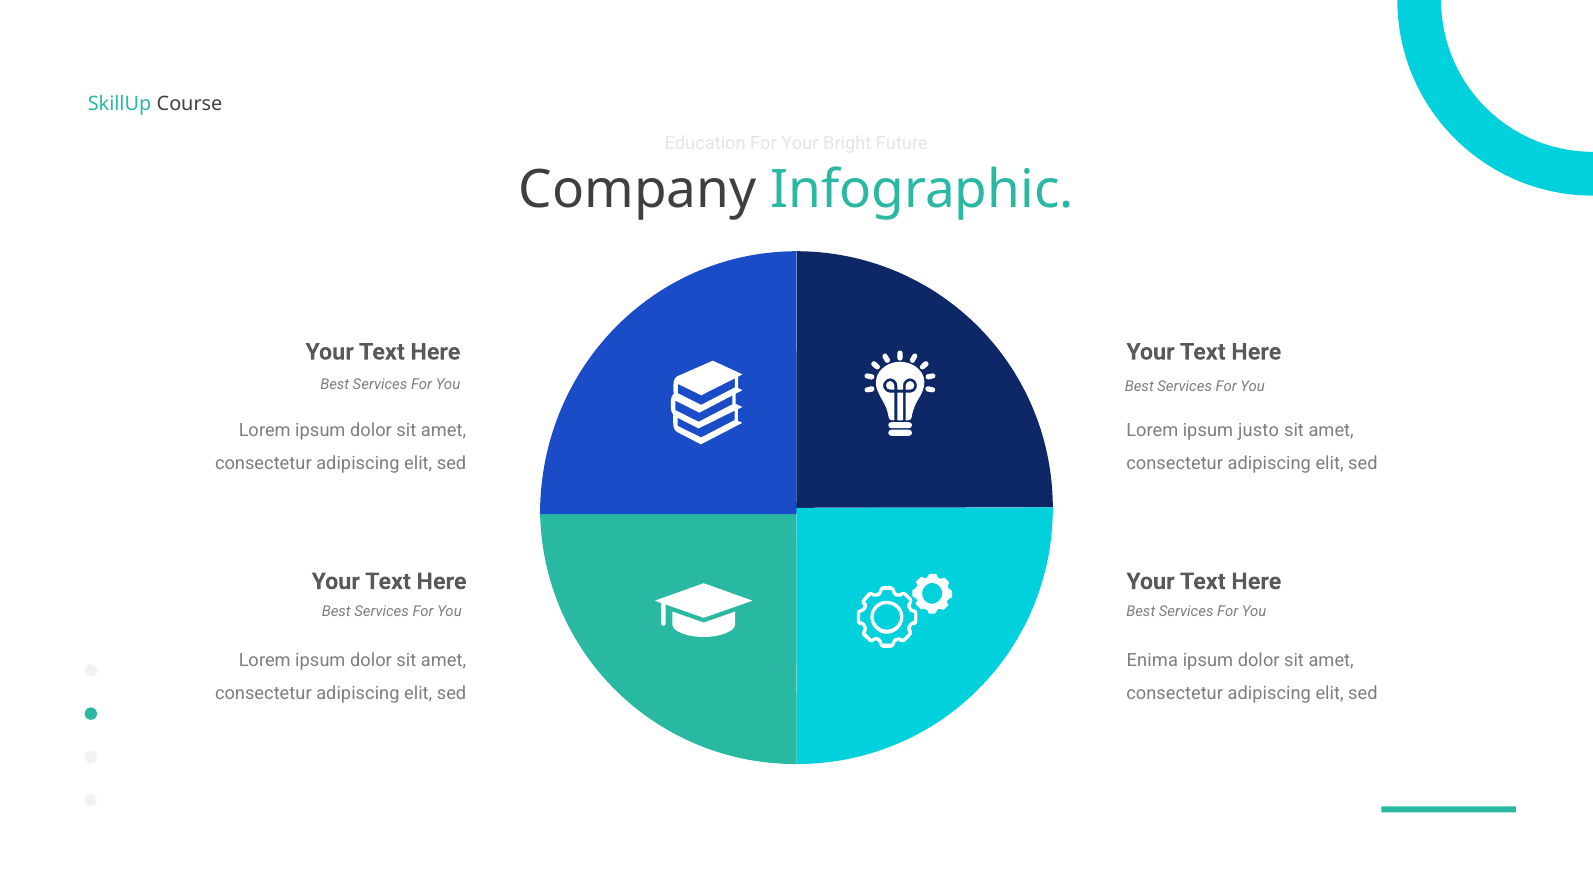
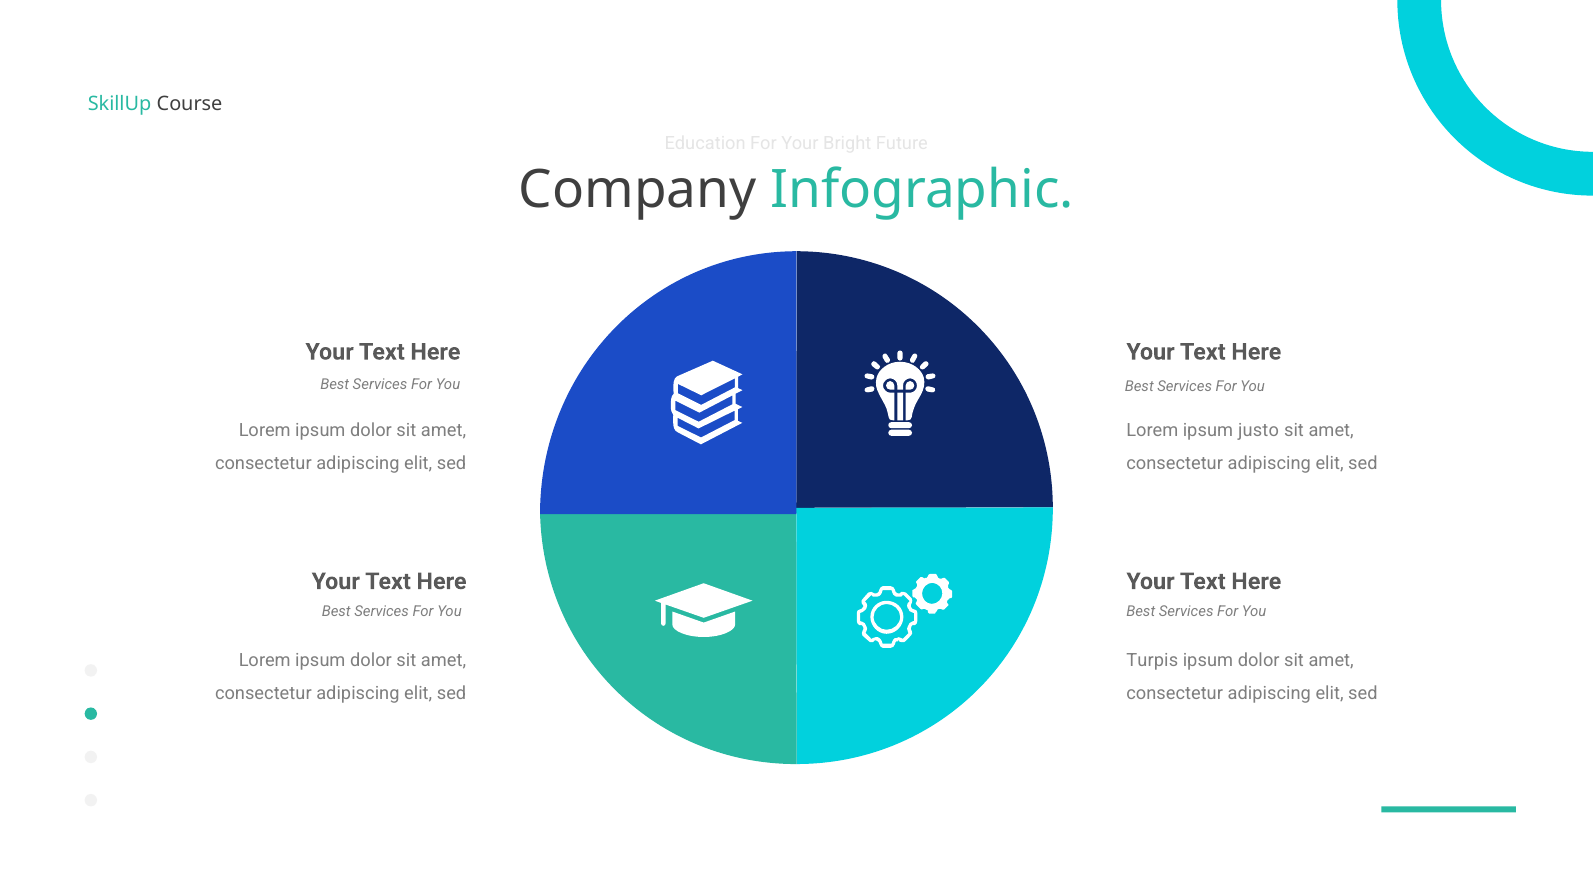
Enima: Enima -> Turpis (1152, 660)
